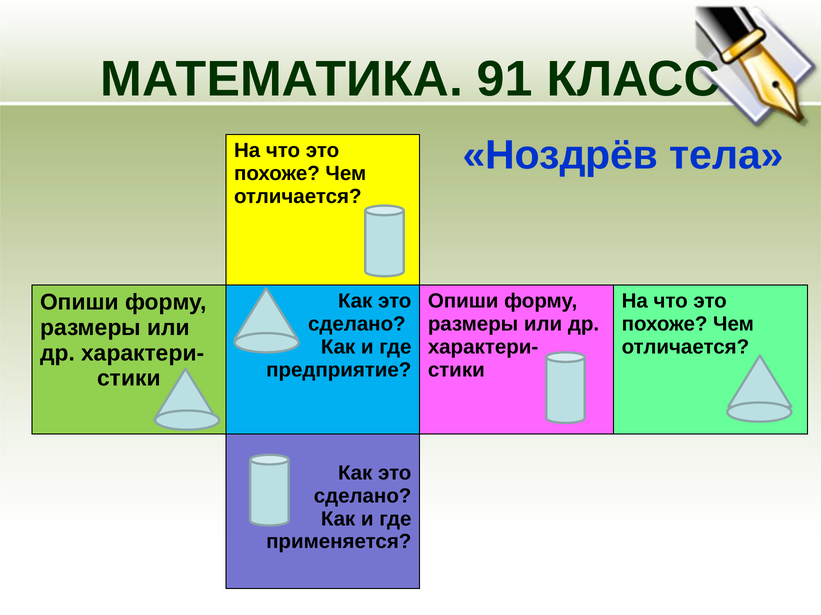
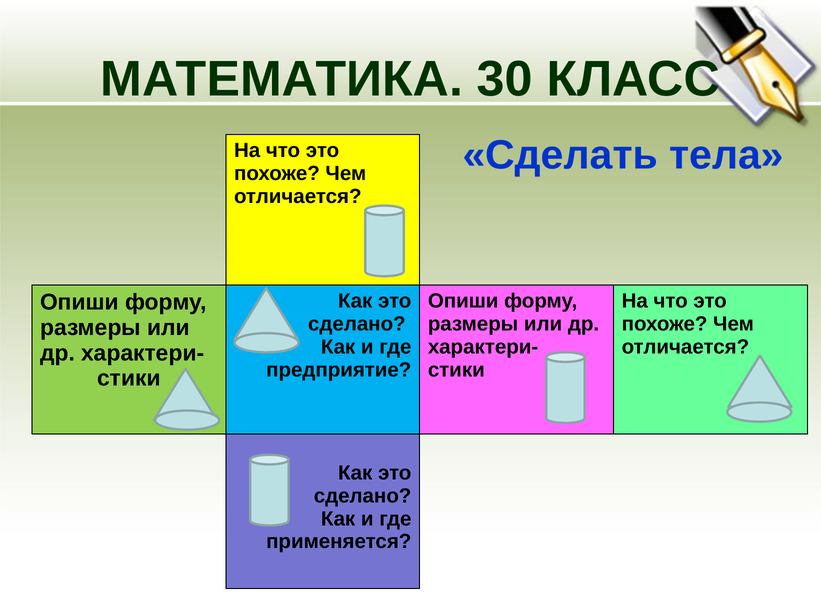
91: 91 -> 30 (505, 79)
Ноздрёв: Ноздрёв -> Сделать (560, 155)
